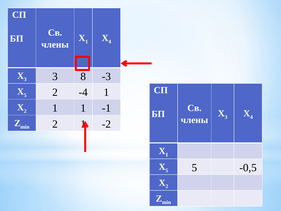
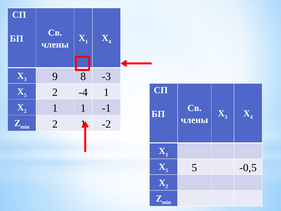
3: 3 -> 9 (55, 76)
